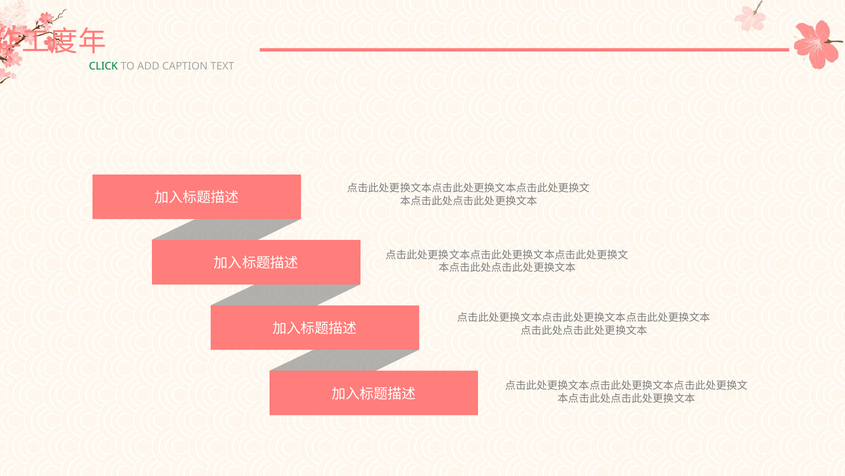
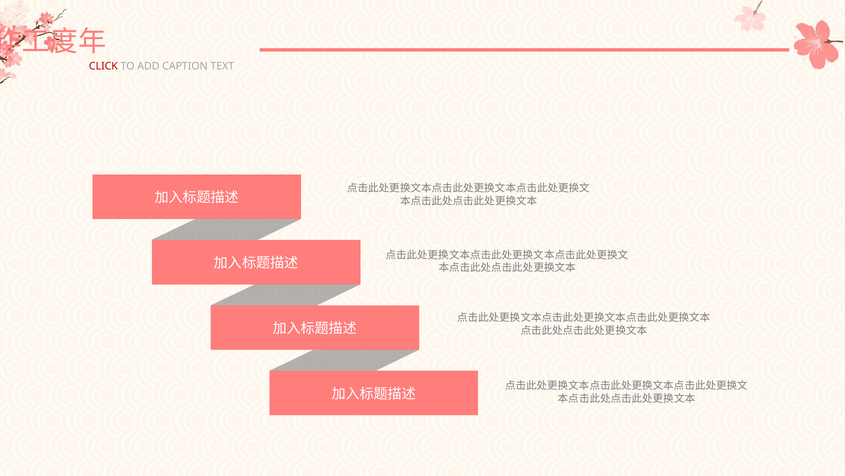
CLICK colour: green -> red (103, 66)
